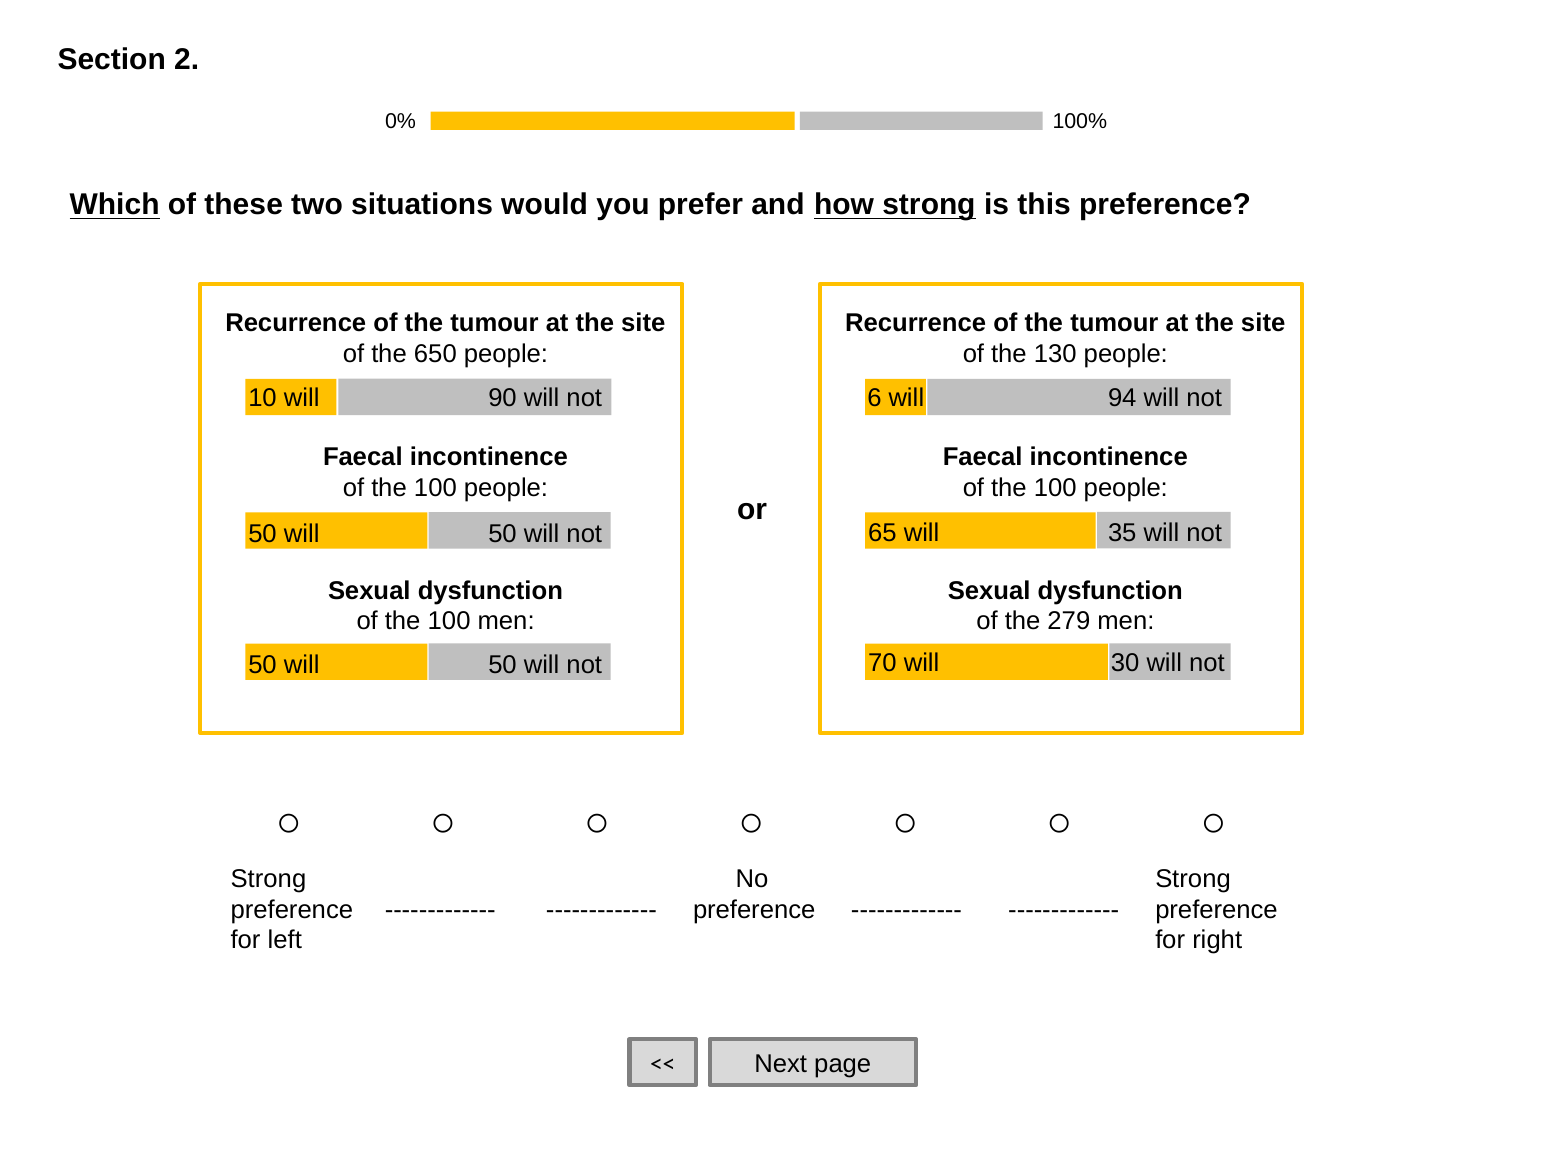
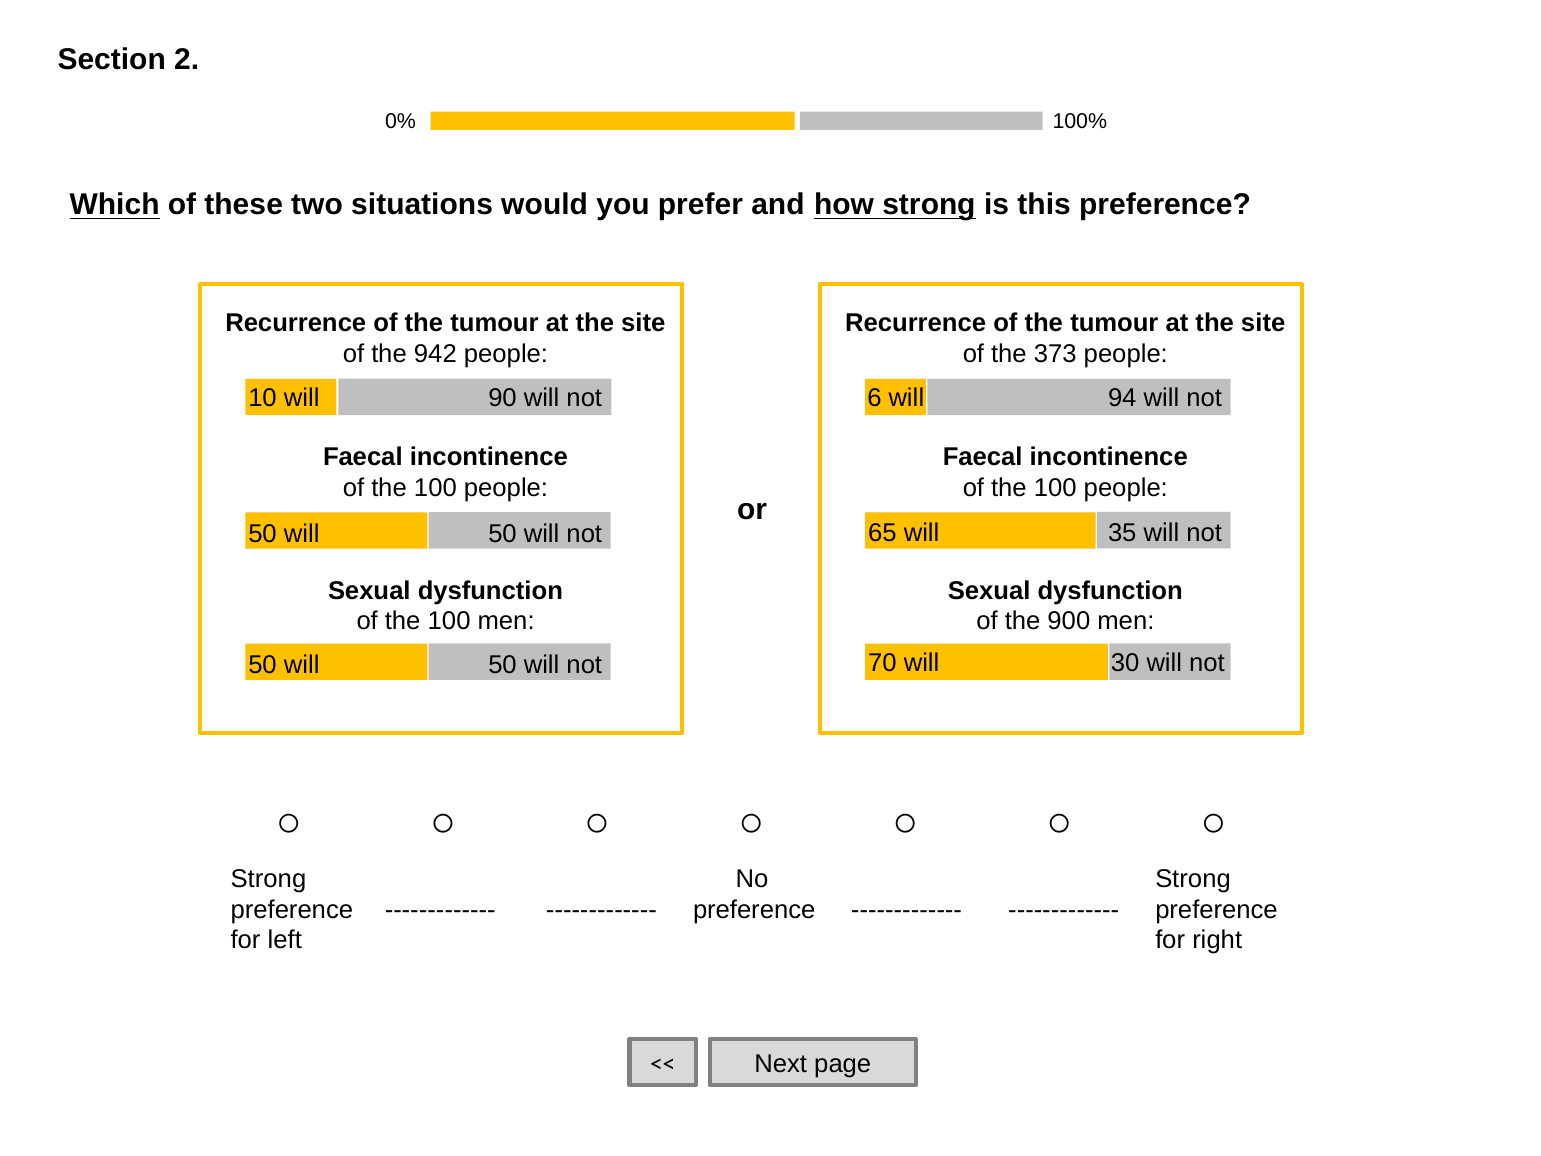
650: 650 -> 942 (435, 354)
130: 130 -> 373 (1055, 354)
279: 279 -> 900 (1069, 621)
